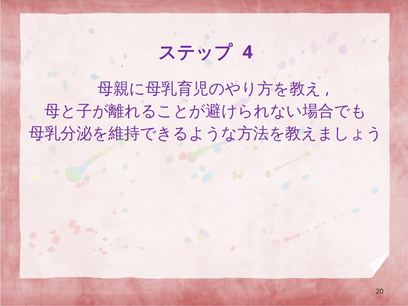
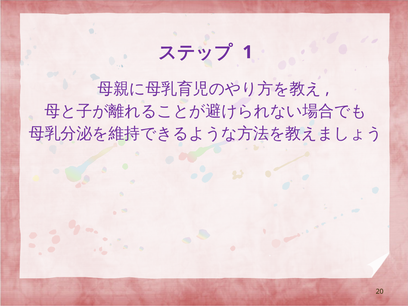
4: 4 -> 1 (248, 52)
